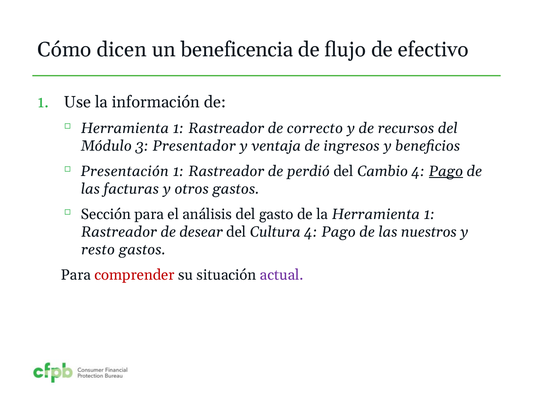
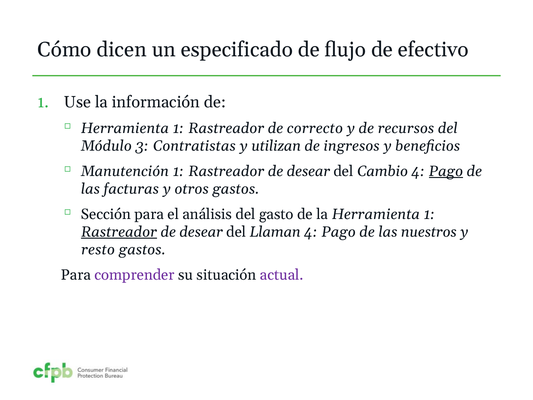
beneficencia: beneficencia -> especificado (237, 50)
Presentador: Presentador -> Contratistas (194, 146)
ventaja: ventaja -> utilizan (276, 146)
Presentación: Presentación -> Manutención (125, 171)
perdió: perdió -> desear (308, 171)
Rastreador underline: none -> present (119, 232)
Cultura: Cultura -> Llaman (275, 232)
comprender colour: red -> purple (135, 275)
